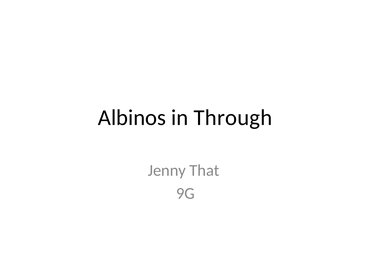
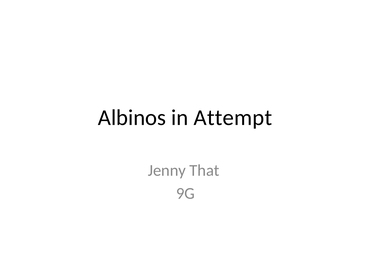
Through: Through -> Attempt (233, 118)
